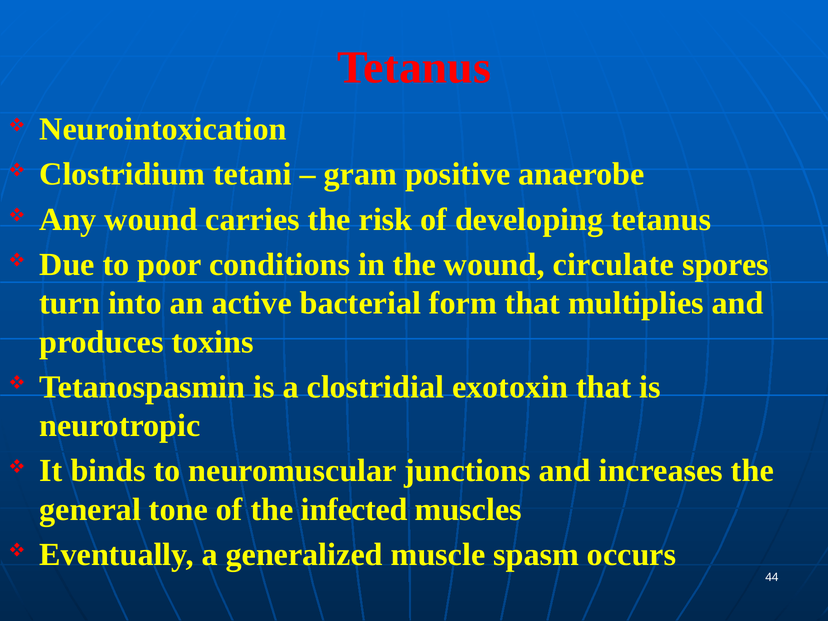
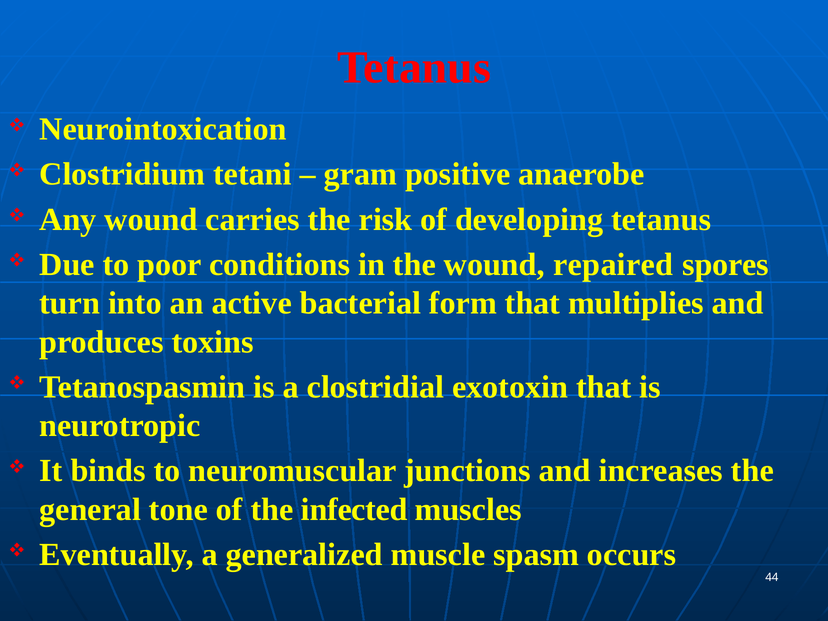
circulate: circulate -> repaired (613, 265)
